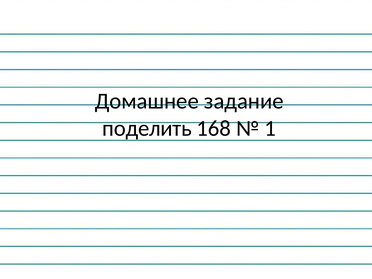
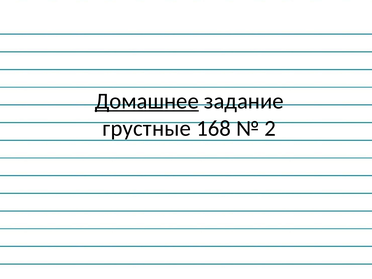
Домашнее underline: none -> present (147, 101)
поделить: поделить -> грустные (147, 128)
1: 1 -> 2 (270, 128)
